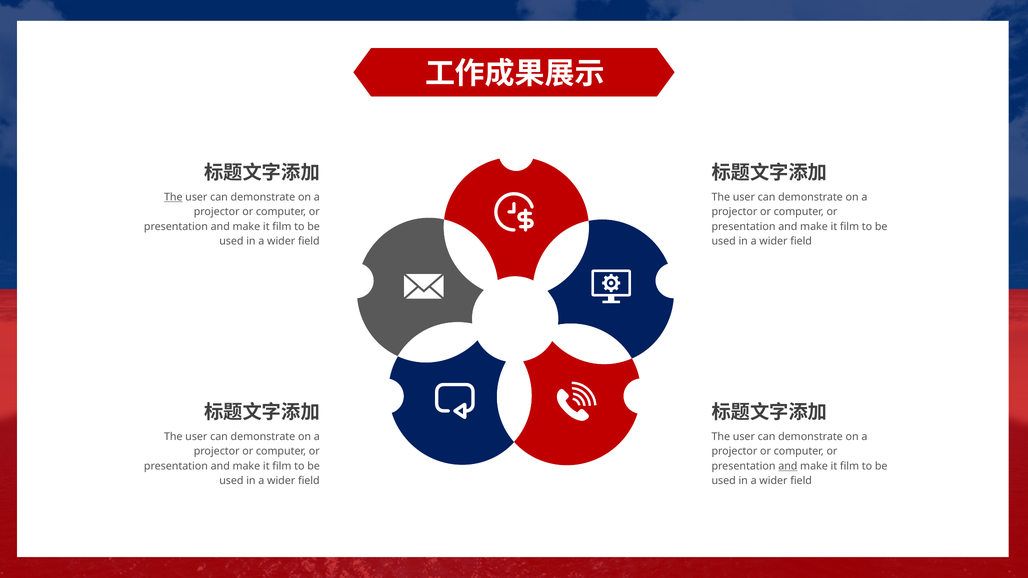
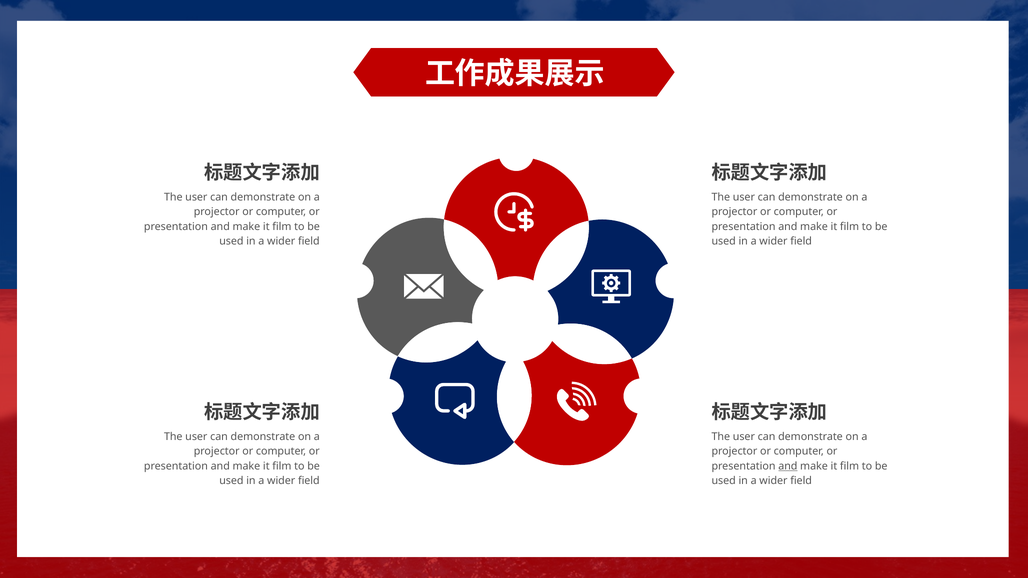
The underline: present -> none (173, 197)
